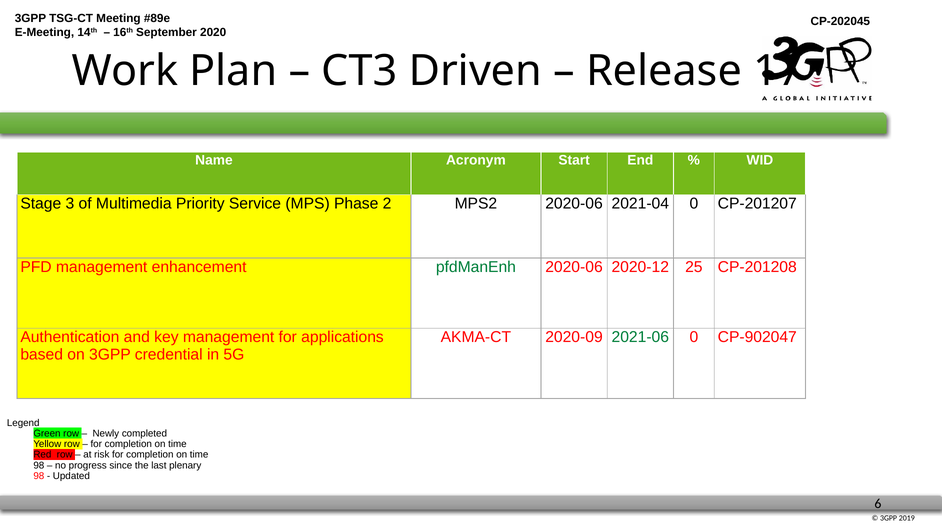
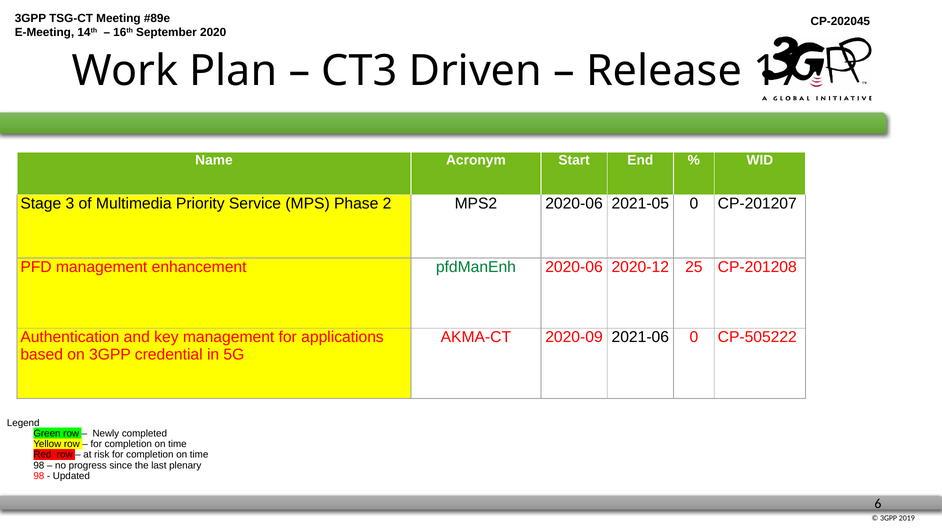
2021-04: 2021-04 -> 2021-05 (640, 204)
2021-06 colour: green -> black (640, 337)
CP-902047: CP-902047 -> CP-505222 (757, 337)
